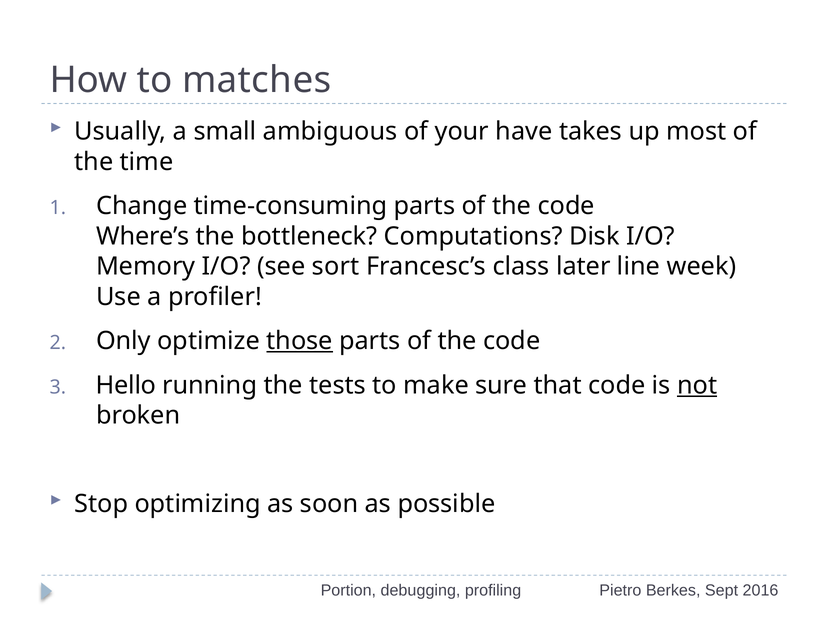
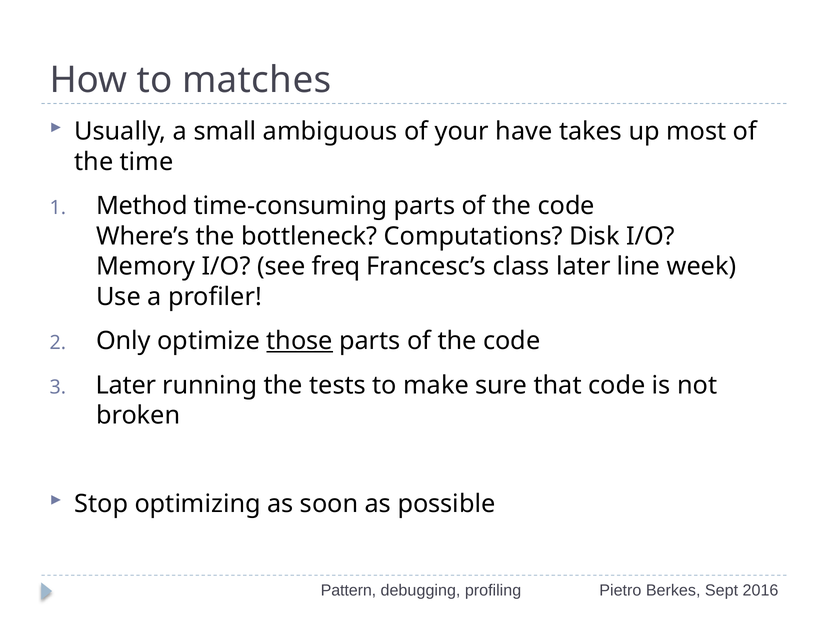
Change: Change -> Method (142, 206)
sort: sort -> freq (336, 267)
Hello: Hello -> Later (126, 385)
not underline: present -> none (697, 385)
Portion: Portion -> Pattern (348, 590)
